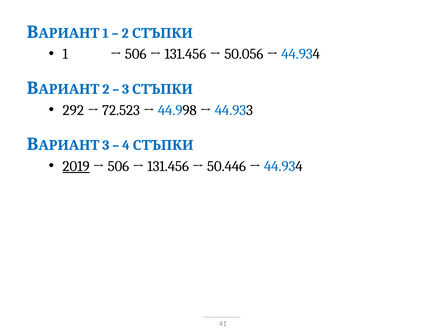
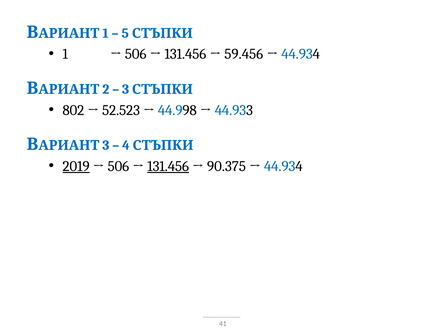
2: 2 -> 5 (125, 33)
50.056: 50.056 -> 59.456 (244, 54)
292: 292 -> 802 (73, 110)
72.523: 72.523 -> 52.523 (121, 110)
131.456 underline: none -> present (168, 166)
50.446: 50.446 -> 90.375 (226, 166)
